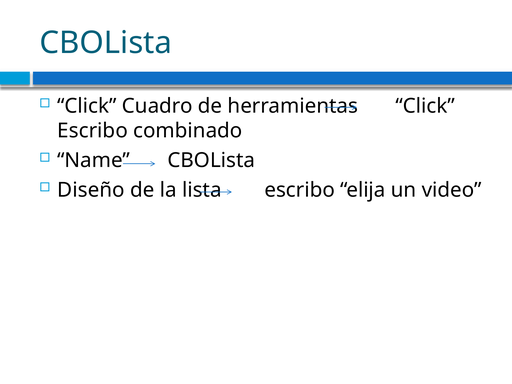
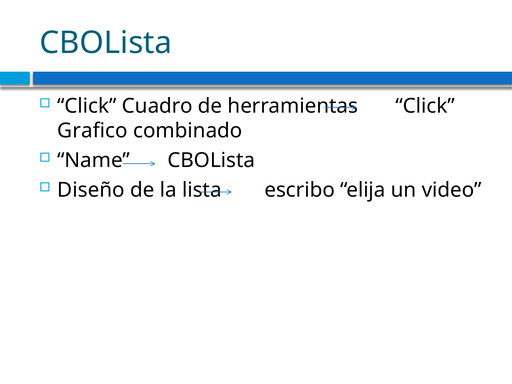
Escribo: Escribo -> Grafico (93, 131)
